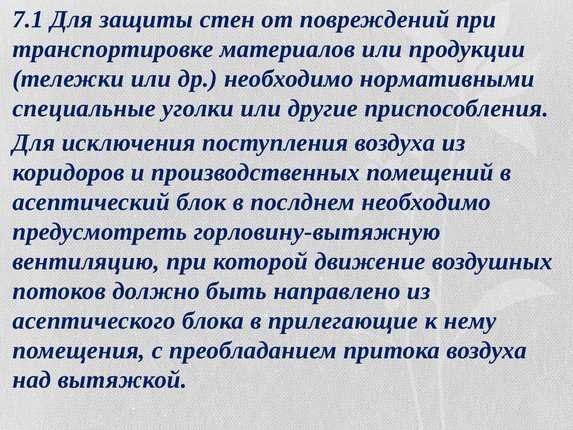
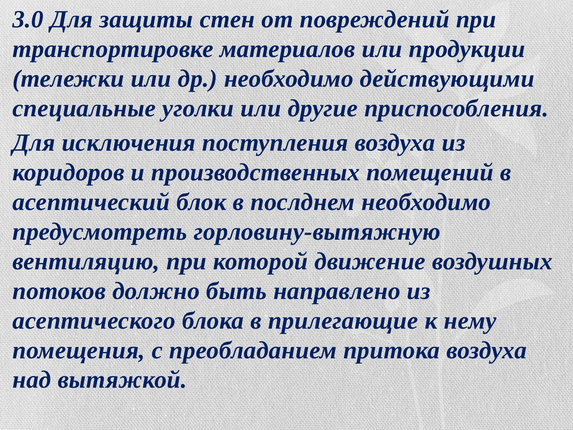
7.1: 7.1 -> 3.0 (28, 19)
нормативными: нормативными -> действующими (447, 79)
